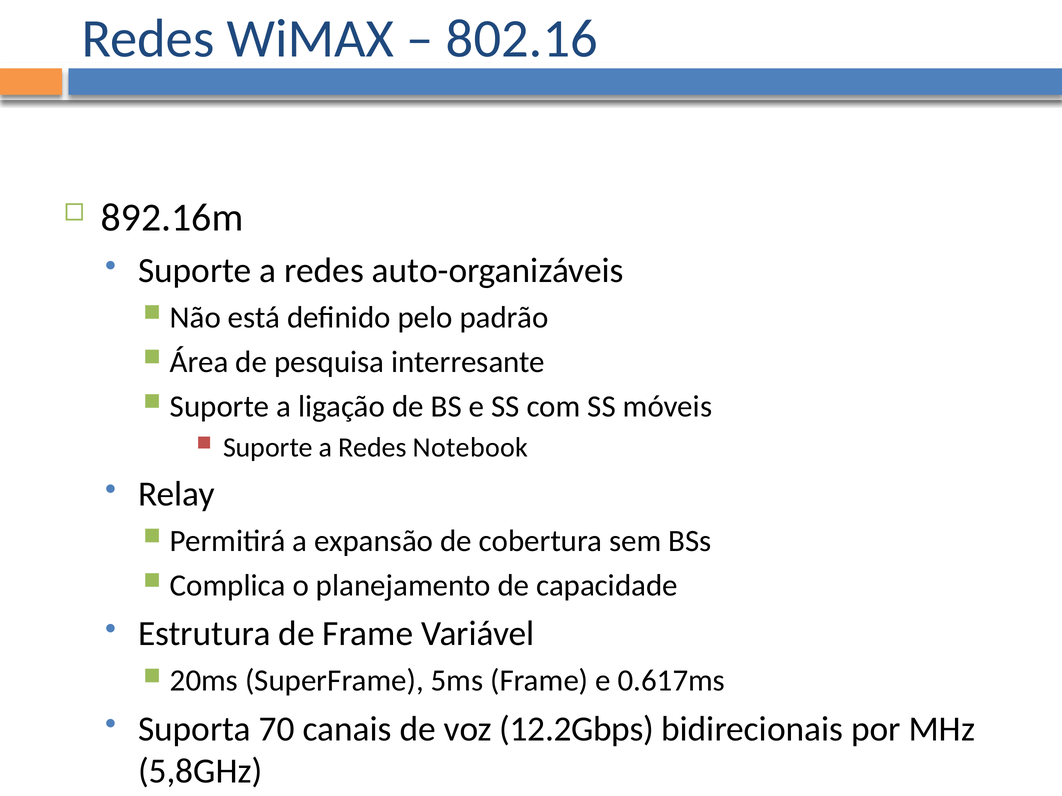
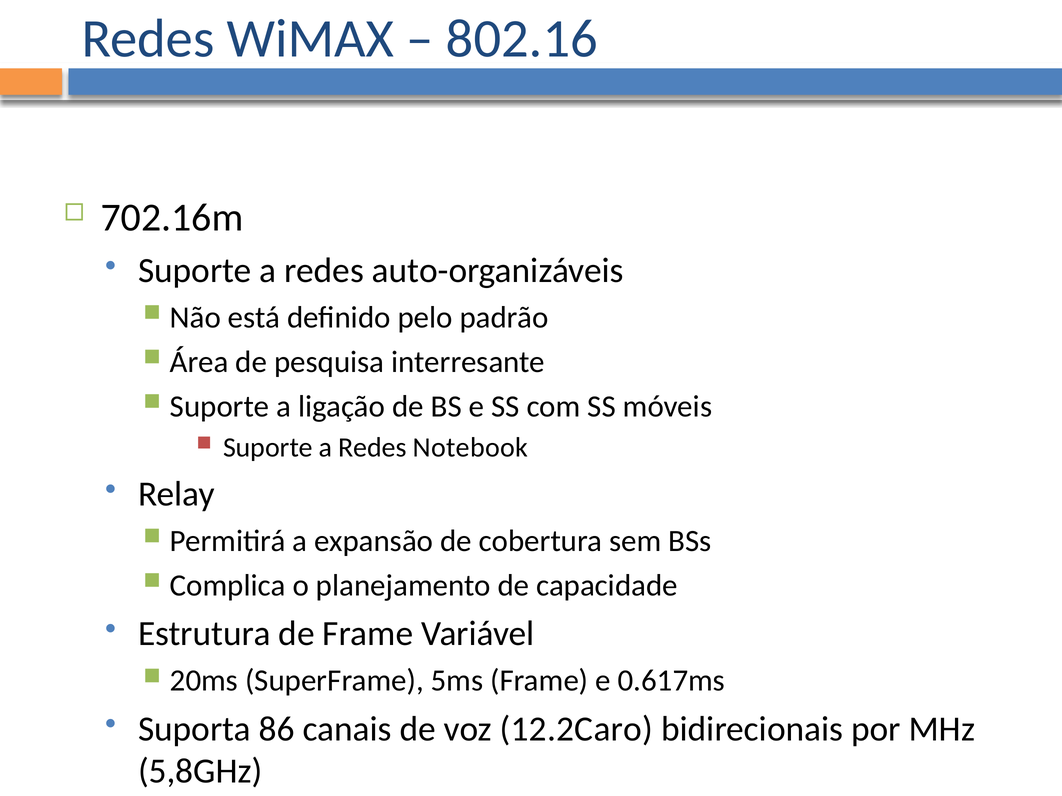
892.16m: 892.16m -> 702.16m (172, 218)
70: 70 -> 86 (277, 729)
12.2Gbps: 12.2Gbps -> 12.2Caro (576, 729)
